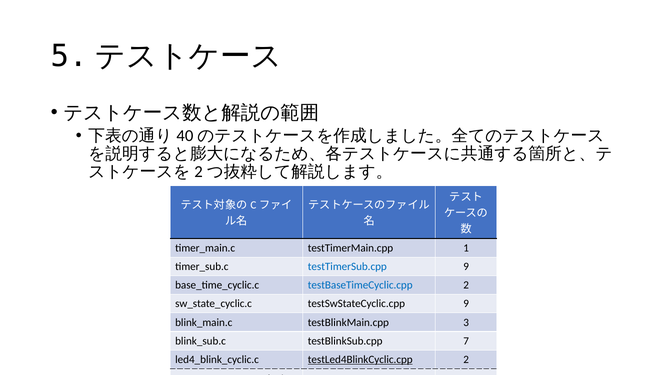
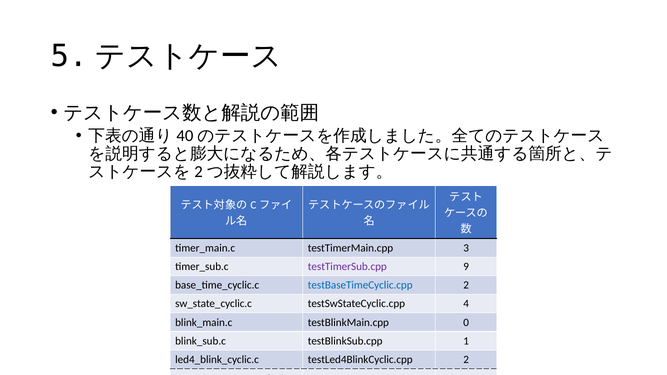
1: 1 -> 3 (466, 248)
testTimerSub.cpp colour: blue -> purple (347, 267)
testSwStateCyclic.cpp 9: 9 -> 4 (466, 304)
3: 3 -> 0 (466, 323)
7: 7 -> 1 (466, 341)
testLed4BlinkCyclic.cpp underline: present -> none (360, 360)
